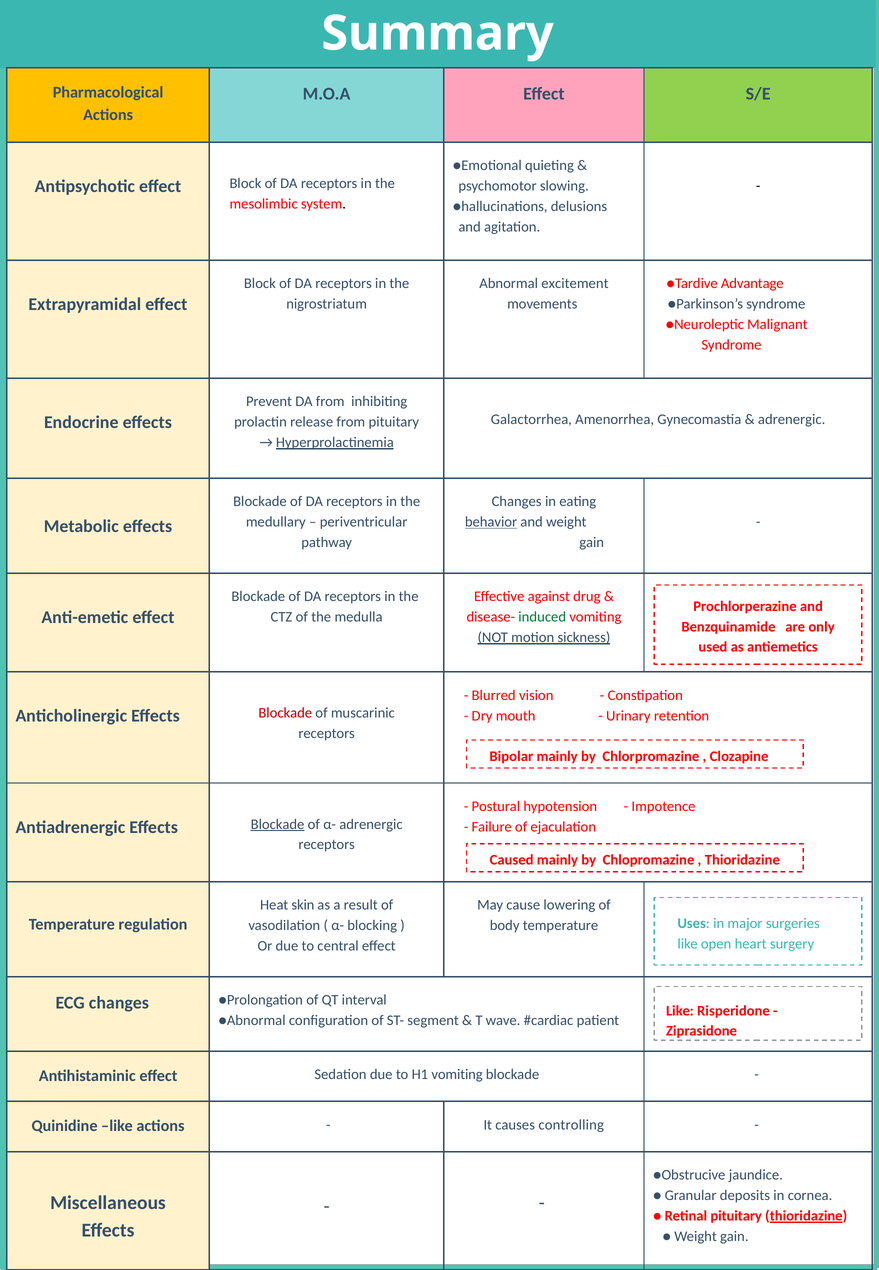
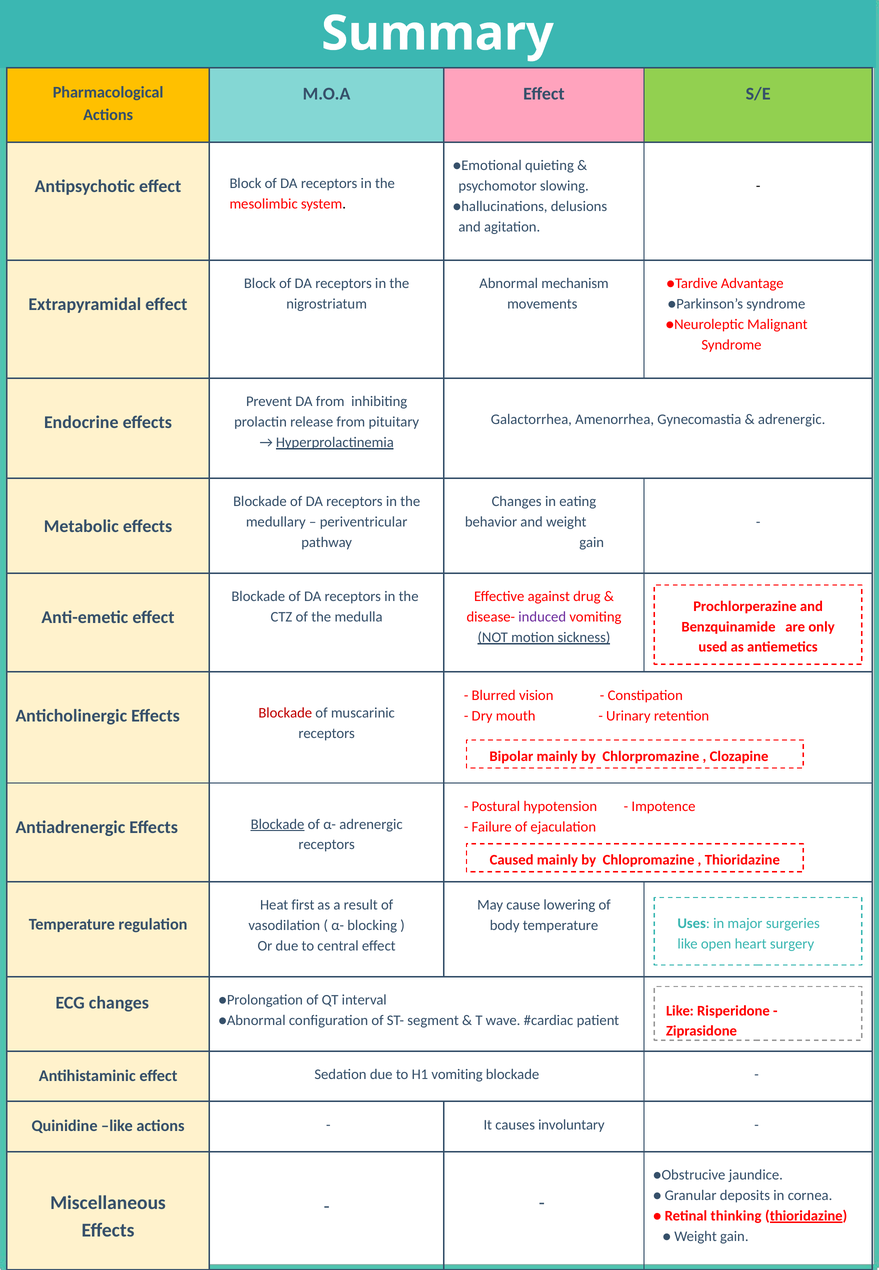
excitement: excitement -> mechanism (575, 283)
behavior underline: present -> none (491, 522)
induced colour: green -> purple (542, 617)
skin: skin -> first (303, 905)
controlling: controlling -> involuntary (571, 1124)
Retinal pituitary: pituitary -> thinking (736, 1216)
